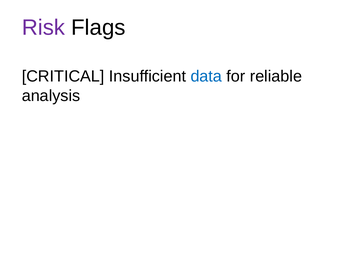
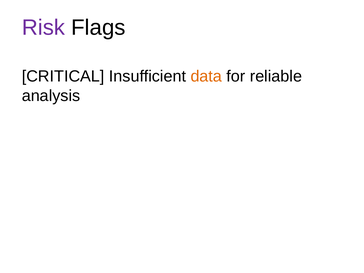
data colour: blue -> orange (206, 76)
